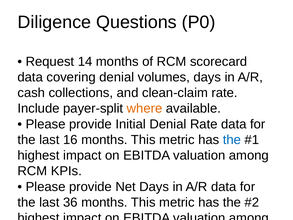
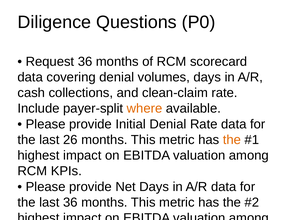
Request 14: 14 -> 36 (85, 61)
16: 16 -> 26 (70, 140)
the colour: blue -> orange (232, 140)
